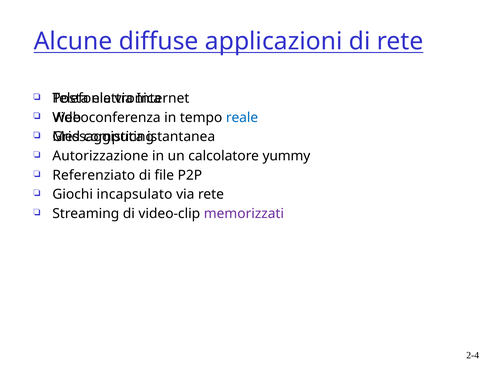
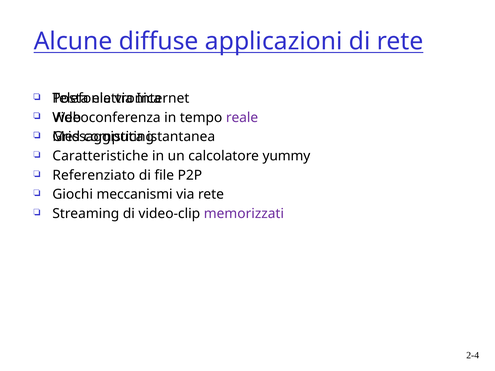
reale colour: blue -> purple (242, 118)
Autorizzazione: Autorizzazione -> Caratteristiche (100, 156)
incapsulato: incapsulato -> meccanismi (135, 195)
